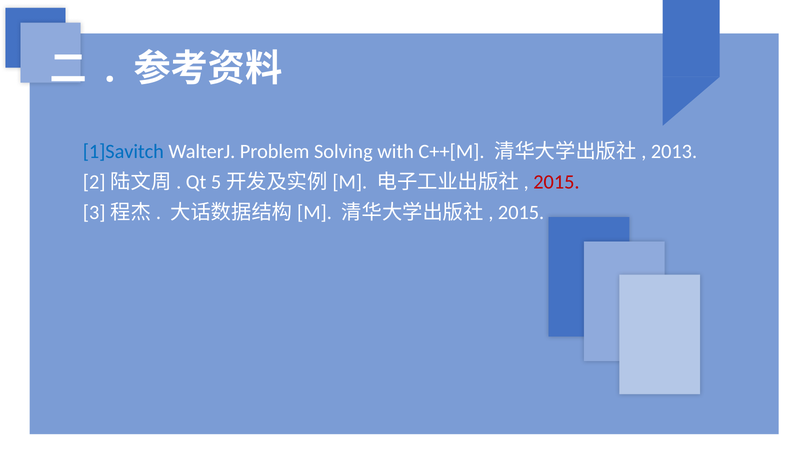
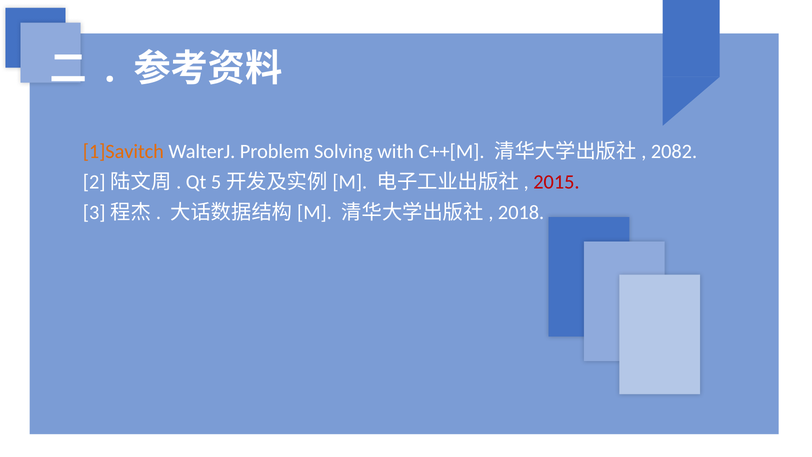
1]Savitch colour: blue -> orange (123, 152)
2013: 2013 -> 2082 (674, 152)
2015: 2015 -> 2018 (521, 212)
